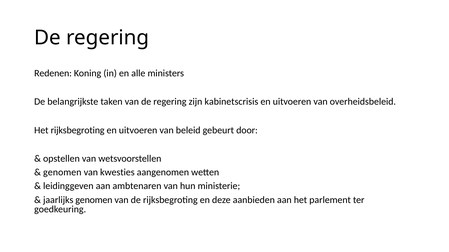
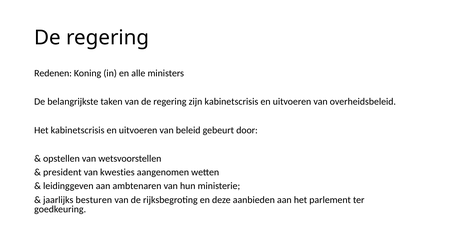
Het rijksbegroting: rijksbegroting -> kabinetscrisis (78, 130)
genomen: genomen -> president (62, 173)
jaarlijks genomen: genomen -> besturen (94, 200)
